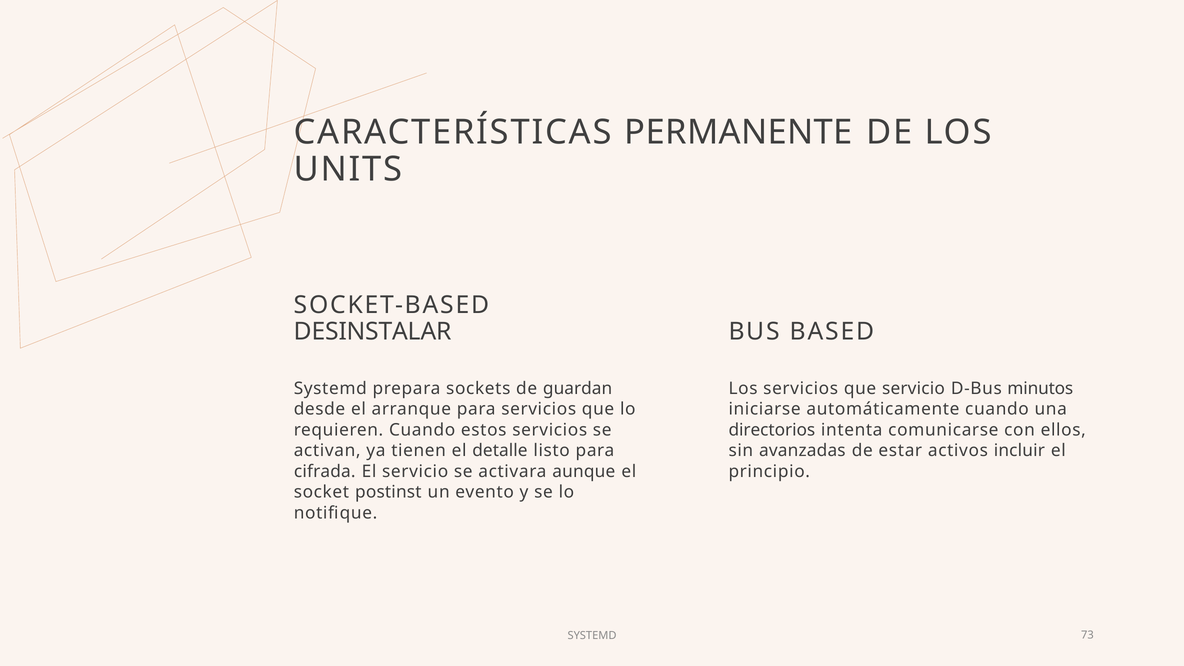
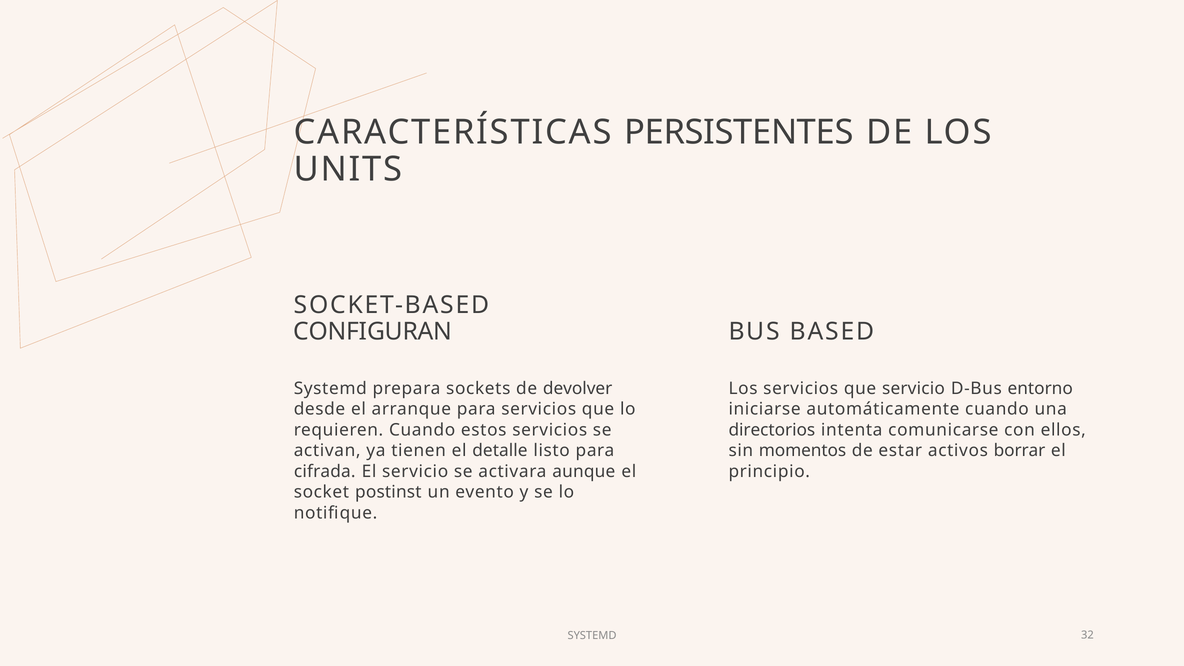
PERMANENTE: PERMANENTE -> PERSISTENTES (739, 132)
DESINSTALAR: DESINSTALAR -> CONFIGURAN (373, 332)
guardan: guardan -> devolver (578, 388)
minutos: minutos -> entorno (1040, 388)
avanzadas: avanzadas -> momentos (802, 451)
incluir: incluir -> borrar (1019, 451)
73: 73 -> 32 (1087, 635)
